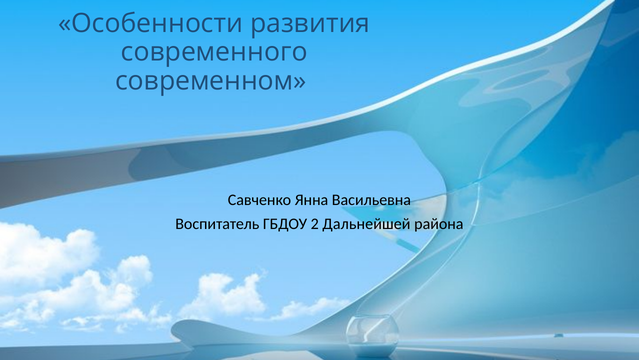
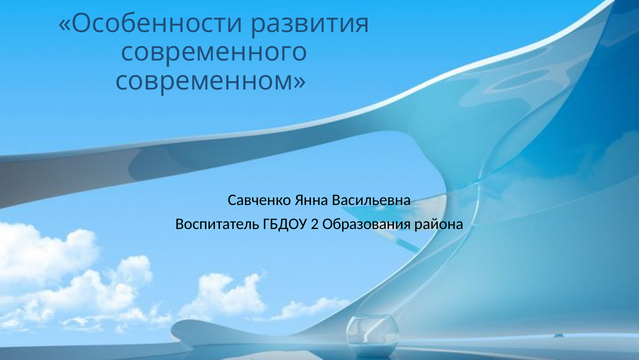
Дальнейшей: Дальнейшей -> Образования (367, 224)
